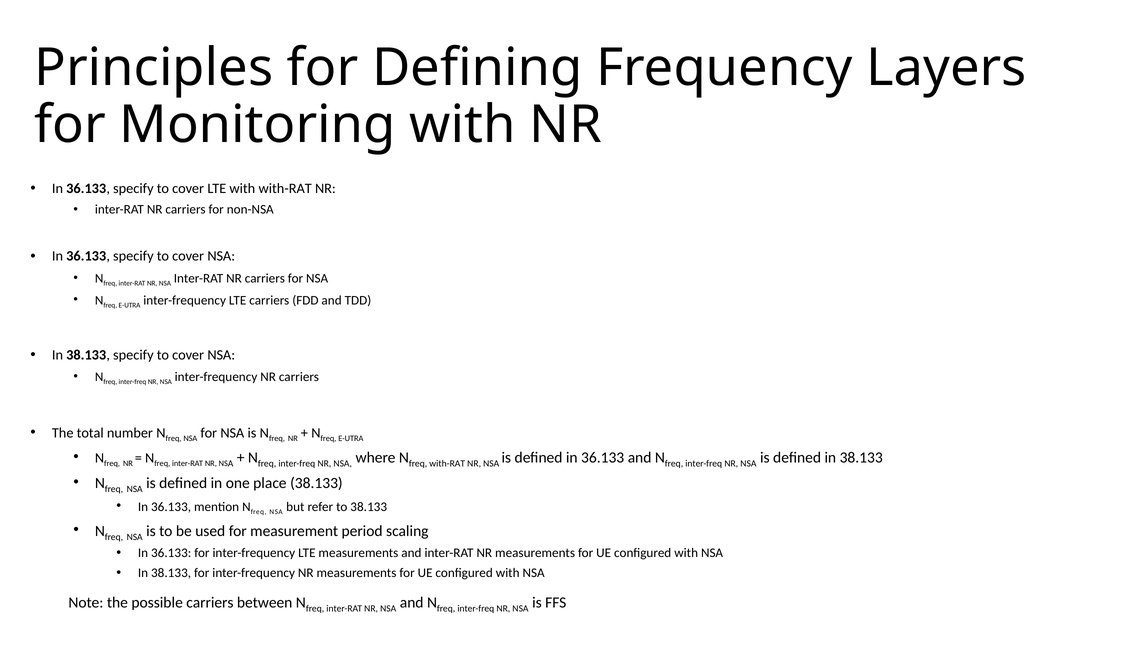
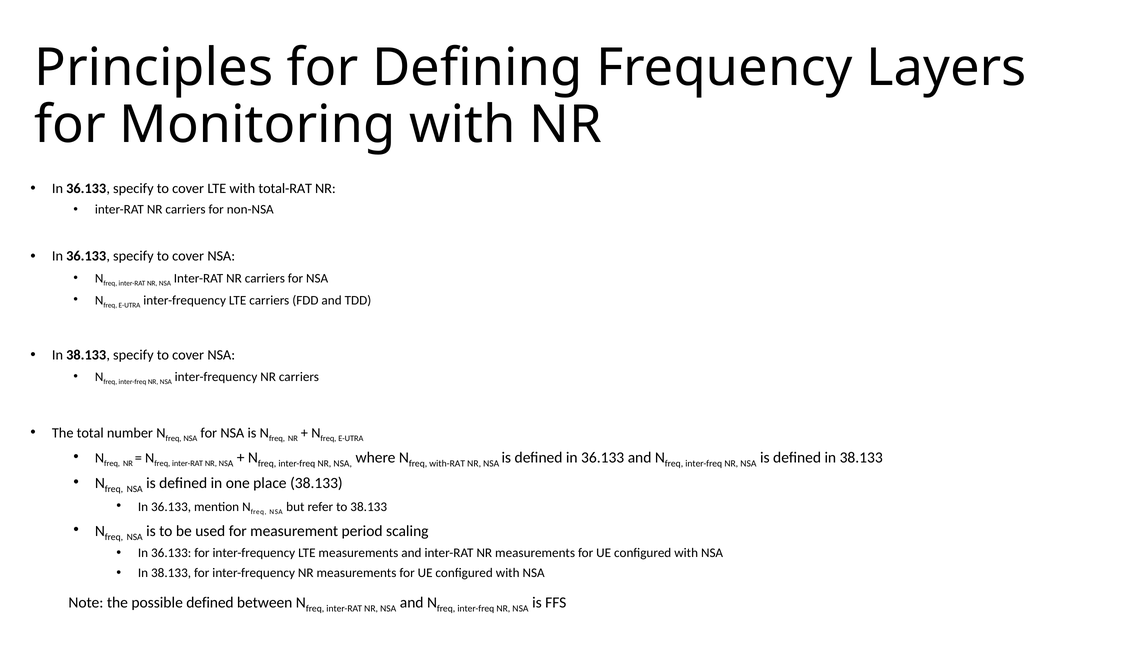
with with-RAT: with-RAT -> total-RAT (285, 189)
possible carriers: carriers -> defined (210, 603)
